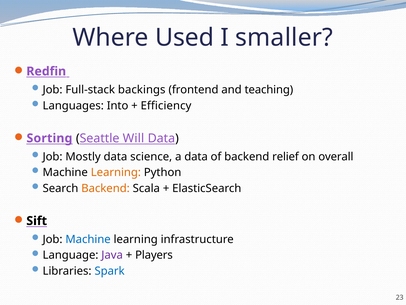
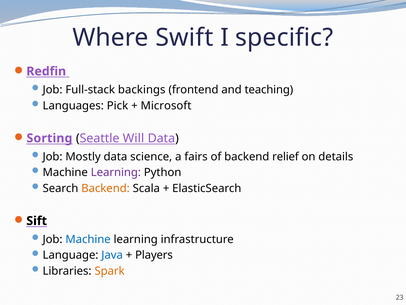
Used: Used -> Swift (184, 38)
smaller: smaller -> specific (284, 38)
Into: Into -> Pick (117, 105)
Efficiency: Efficiency -> Microsoft (166, 105)
a data: data -> fairs (196, 156)
overall: overall -> details (336, 156)
Learning colour: orange -> purple (116, 172)
Java colour: purple -> blue (112, 255)
Spark colour: blue -> orange (110, 271)
